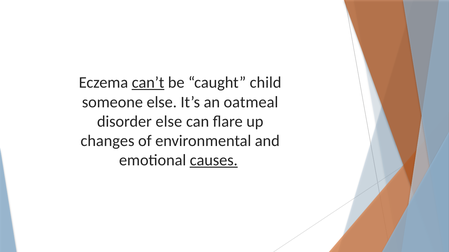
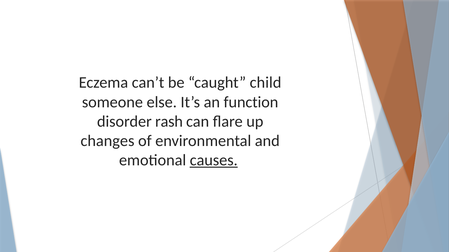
can’t underline: present -> none (148, 83)
oatmeal: oatmeal -> function (251, 102)
disorder else: else -> rash (169, 122)
